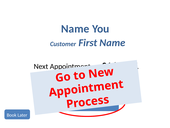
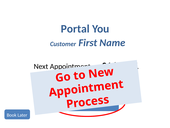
Name: Name -> Portal (75, 29)
